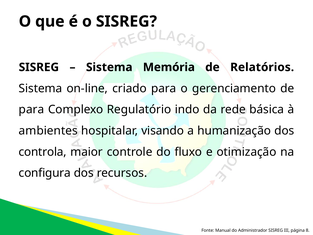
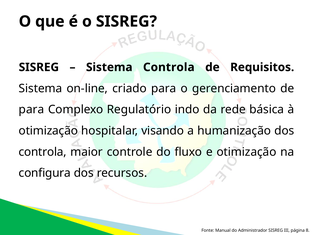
Sistema Memória: Memória -> Controla (169, 67)
Relatórios: Relatórios -> Requisitos (262, 67)
ambientes: ambientes -> otimização (48, 131)
